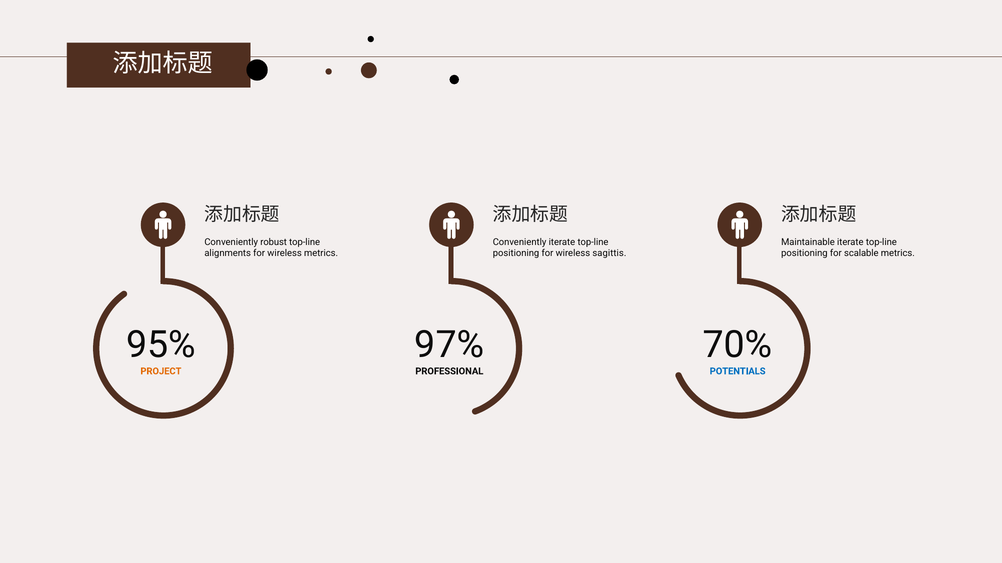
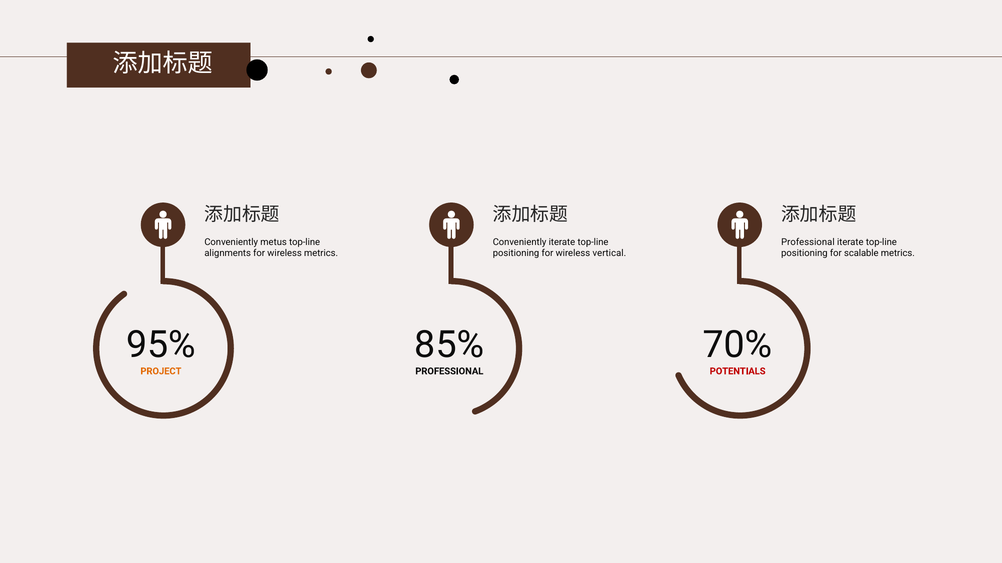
robust: robust -> metus (274, 242)
Maintainable: Maintainable -> Professional (808, 242)
sagittis: sagittis -> vertical (609, 254)
97%: 97% -> 85% (449, 345)
POTENTIALS colour: blue -> red (738, 372)
